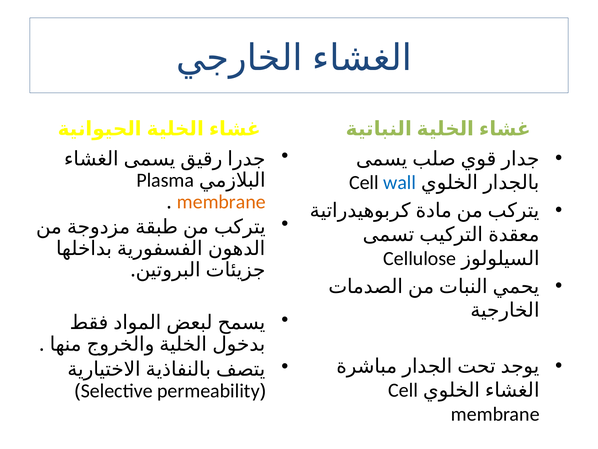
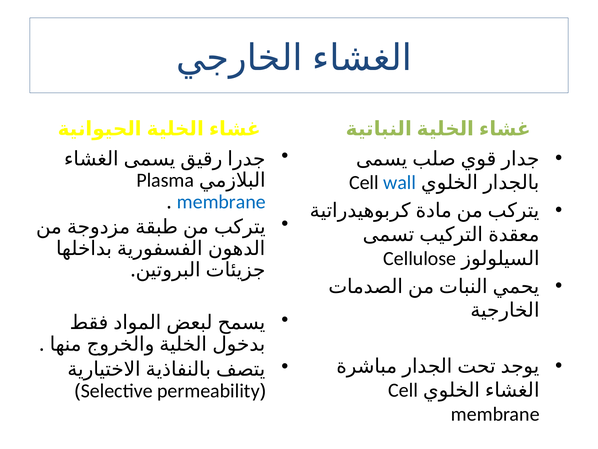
membrane colour: orange -> blue (221, 202)
